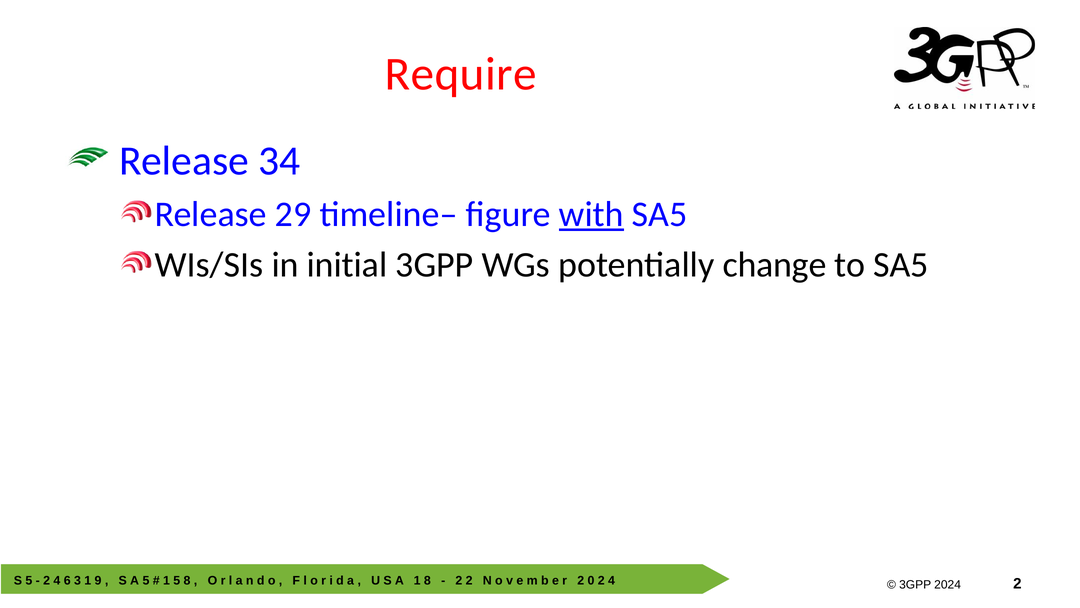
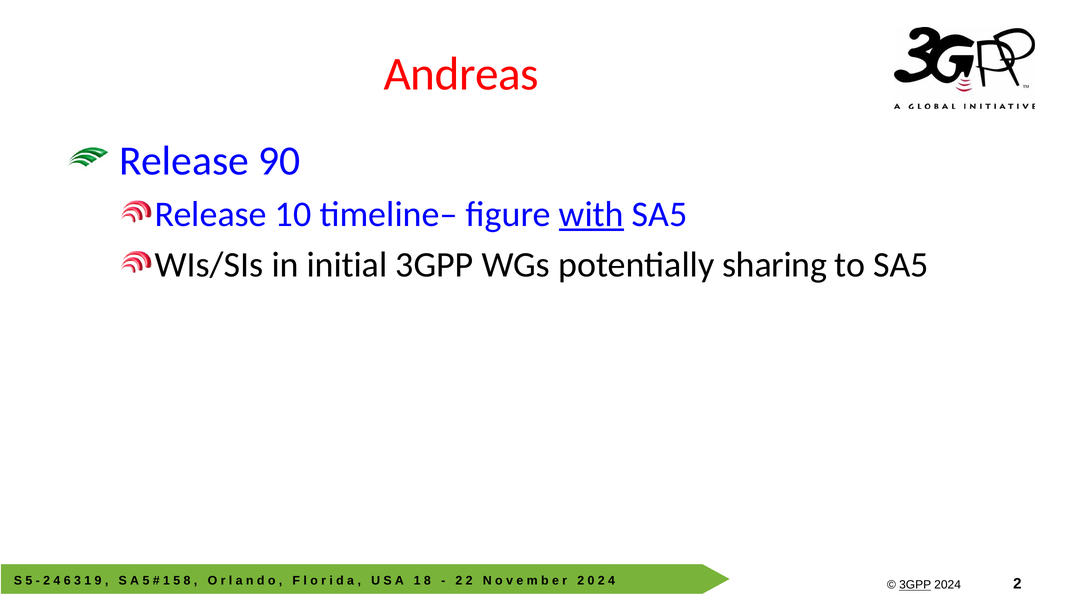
Require: Require -> Andreas (461, 74)
34: 34 -> 90 (279, 161)
29: 29 -> 10 (293, 214)
change: change -> sharing (775, 265)
3GPP underline: none -> present (915, 584)
